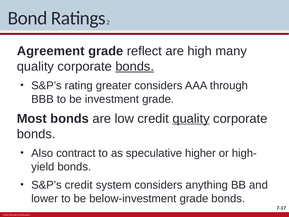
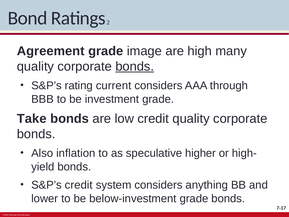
reflect: reflect -> image (144, 51)
greater: greater -> current (114, 86)
Most: Most -> Take (32, 118)
quality underline: present -> none (191, 118)
contract: contract -> inflation (76, 153)
